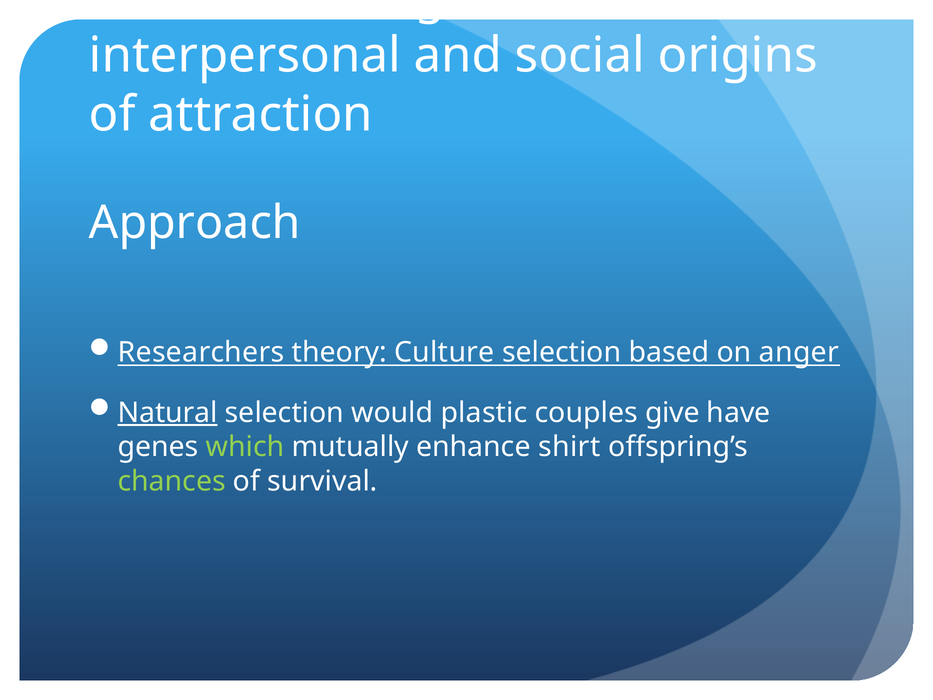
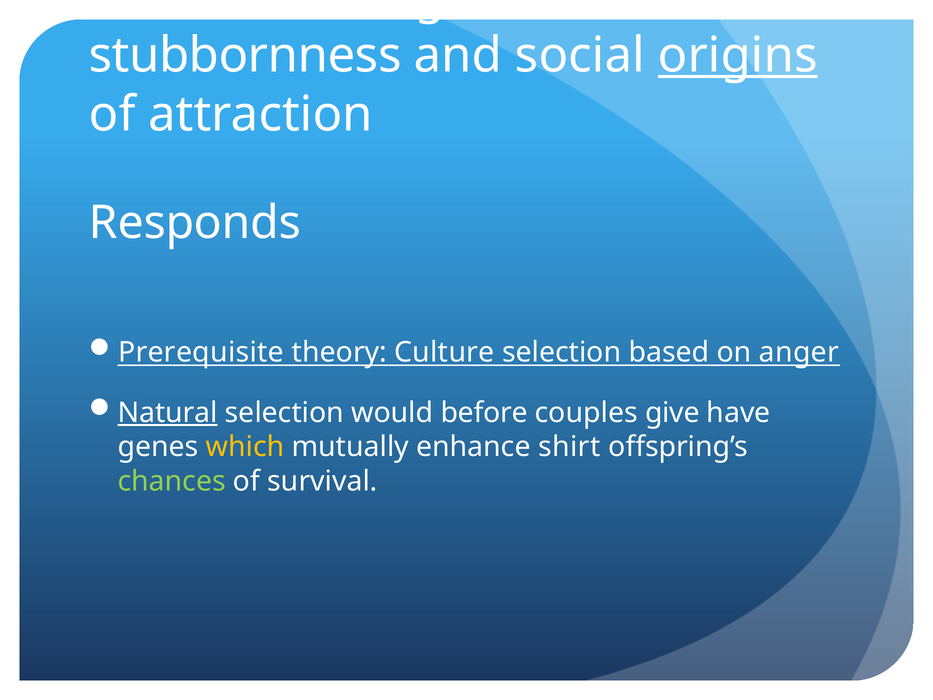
interpersonal: interpersonal -> stubbornness (245, 56)
origins underline: none -> present (738, 56)
Approach: Approach -> Responds (195, 223)
Researchers: Researchers -> Prerequisite (201, 352)
plastic: plastic -> before (484, 413)
which colour: light green -> yellow (245, 447)
